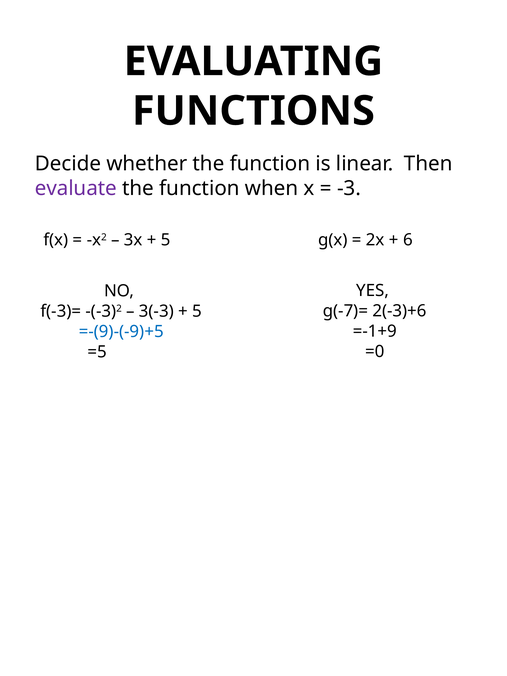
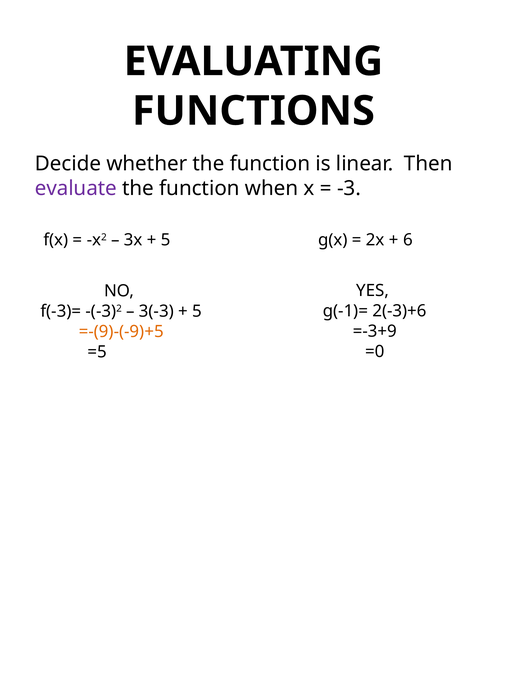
g(-7)=: g(-7)= -> g(-1)= (345, 311)
=-1+9: =-1+9 -> =-3+9 (375, 331)
=-(9)-(-9)+5 colour: blue -> orange (121, 332)
